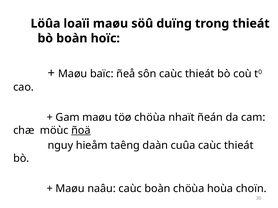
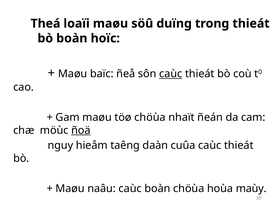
Löûa: Löûa -> Theá (45, 24)
caùc underline: none -> present (171, 74)
choïn: choïn -> maùy (251, 189)
